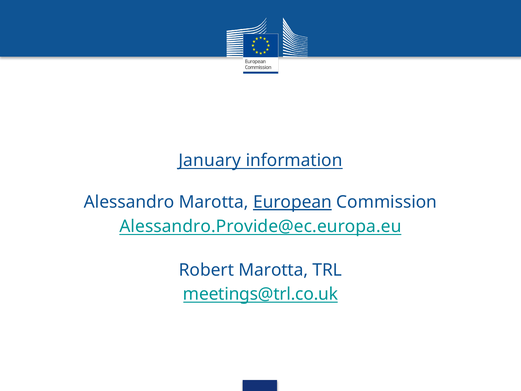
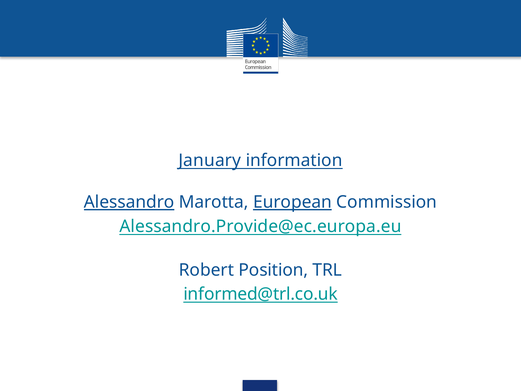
Alessandro underline: none -> present (129, 202)
Robert Marotta: Marotta -> Position (273, 270)
meetings@trl.co.uk: meetings@trl.co.uk -> informed@trl.co.uk (261, 294)
